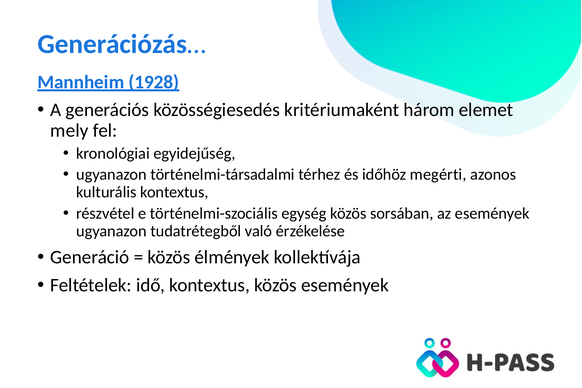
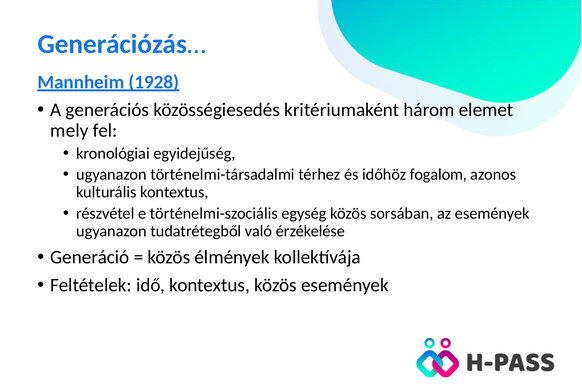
megérti: megérti -> fogalom (438, 175)
